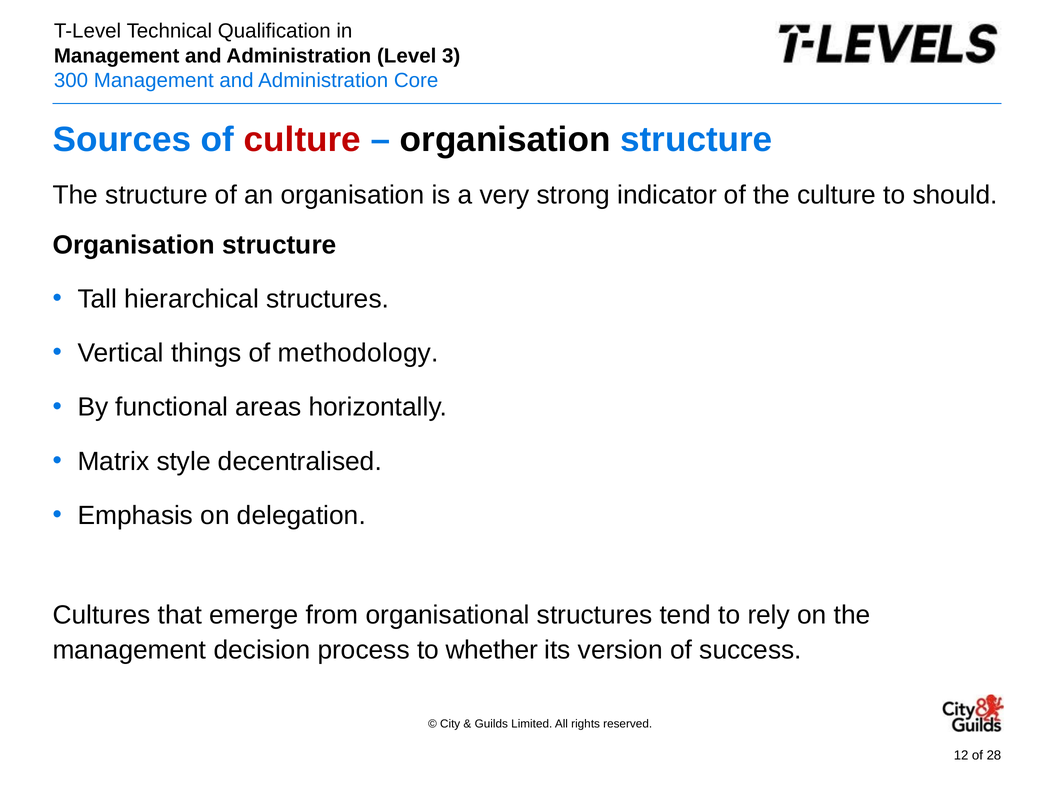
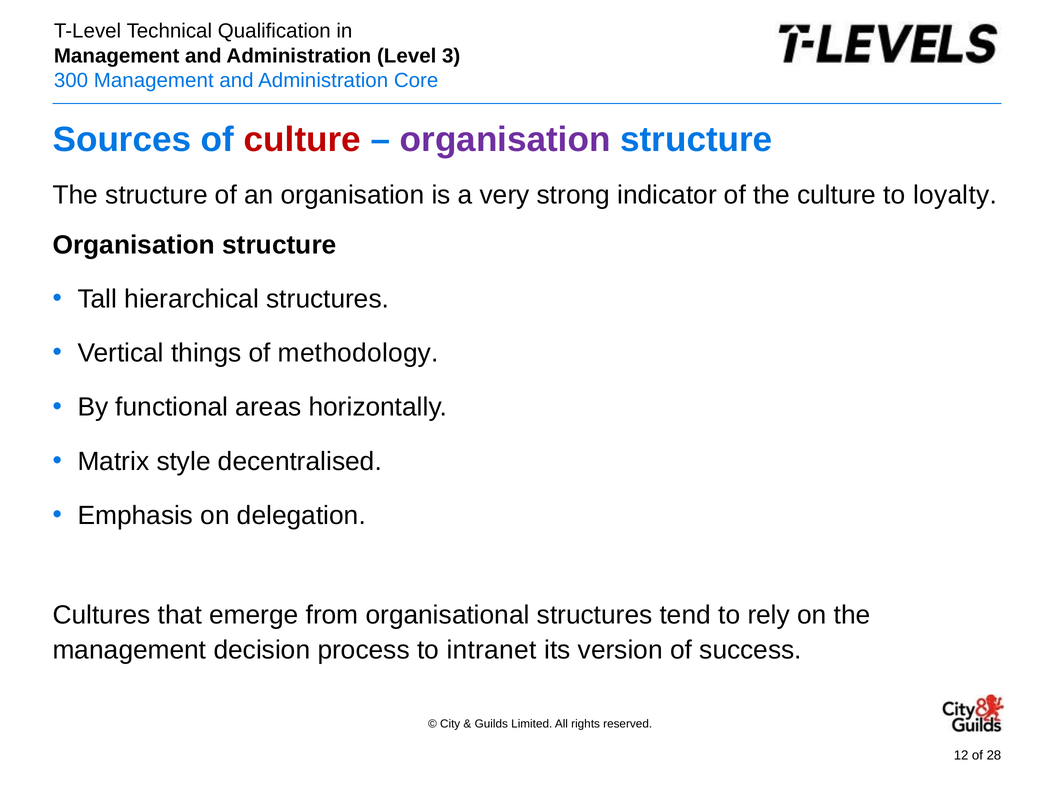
organisation colour: black -> purple (505, 140)
should: should -> loyalty (955, 195)
whether: whether -> intranet (491, 650)
